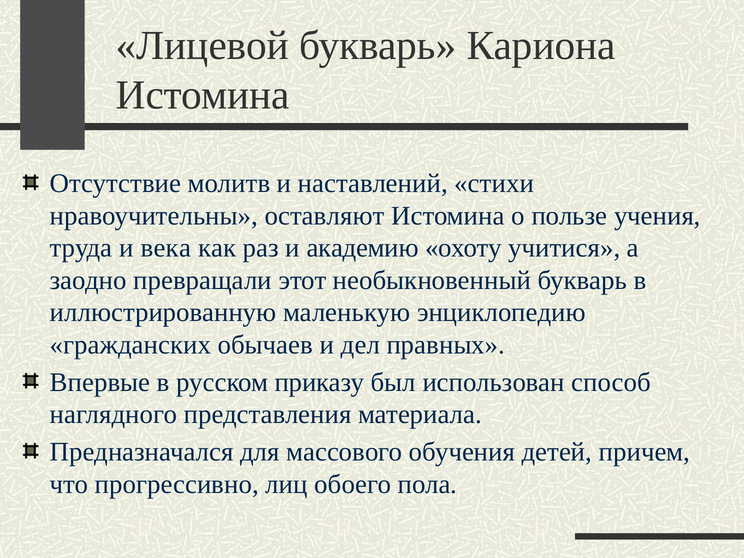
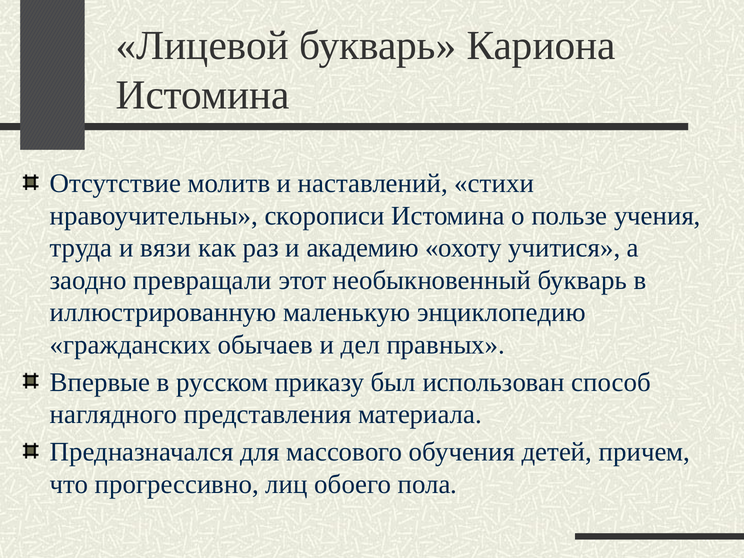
оставляют: оставляют -> скорописи (325, 216)
века: века -> вязи (166, 248)
